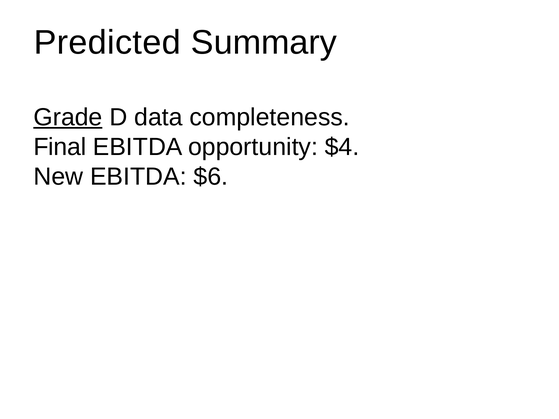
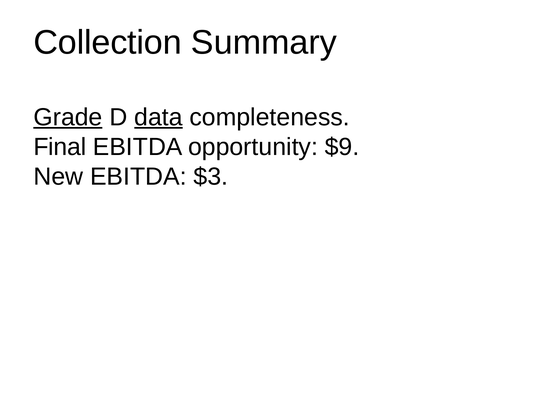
Predicted: Predicted -> Collection (108, 42)
data underline: none -> present (158, 117)
$4: $4 -> $9 (342, 147)
$6: $6 -> $3 (211, 177)
